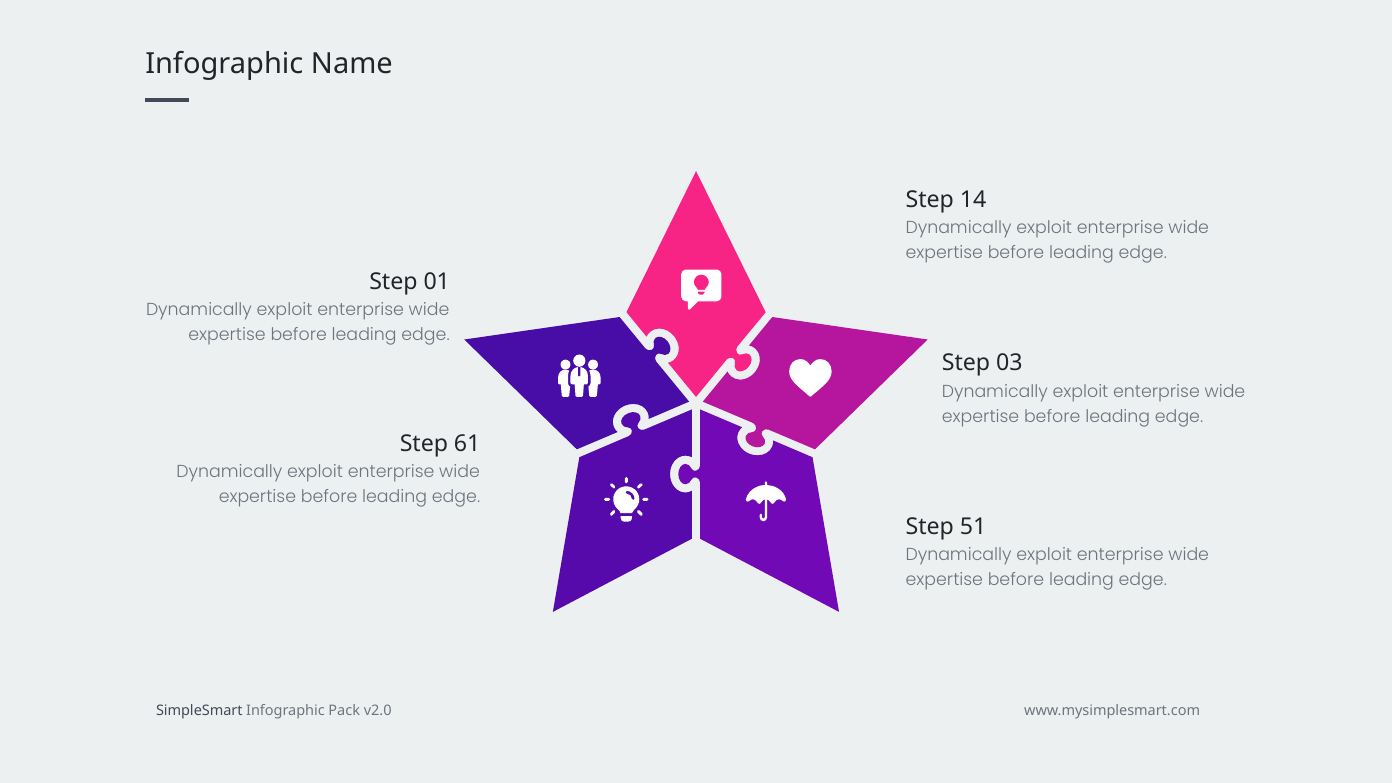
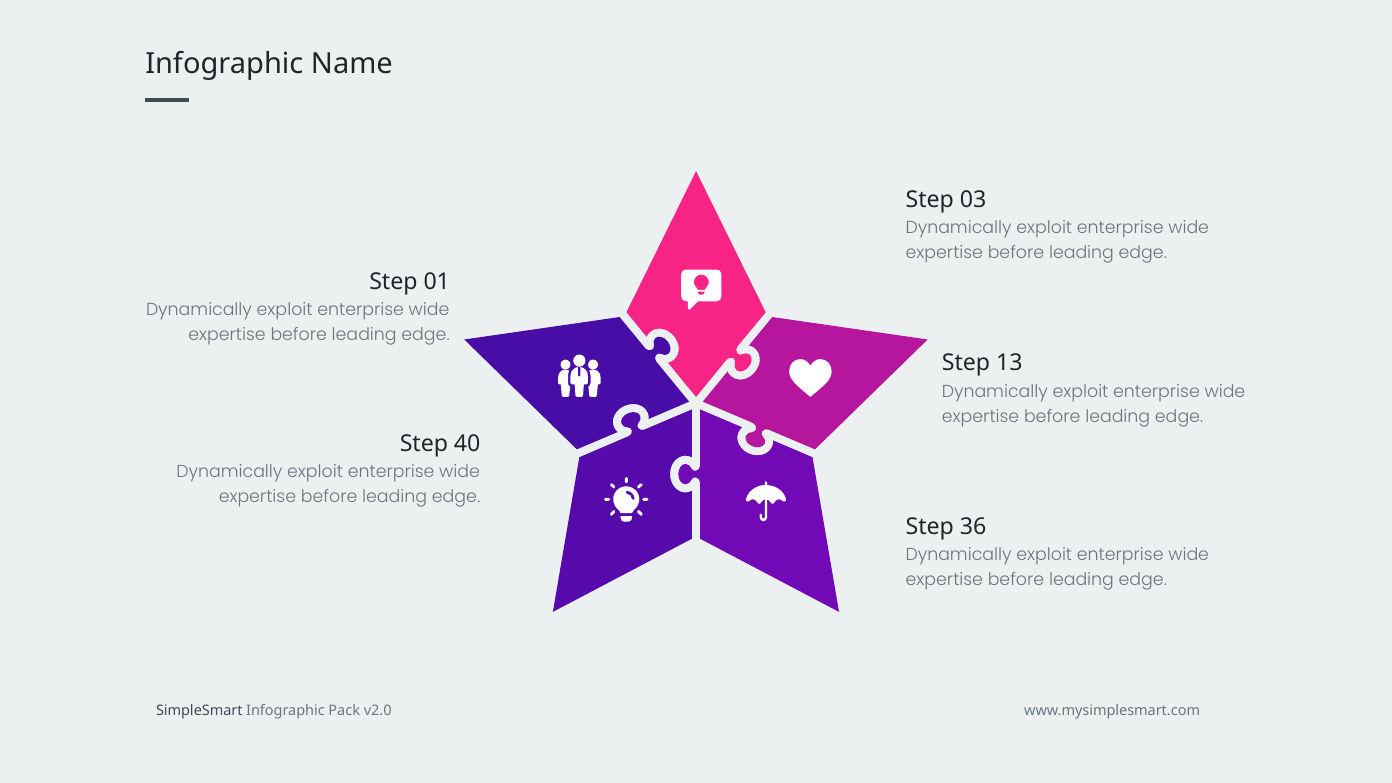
14: 14 -> 03 (973, 200)
03: 03 -> 13 (1009, 363)
61: 61 -> 40 (467, 444)
51: 51 -> 36 (973, 527)
